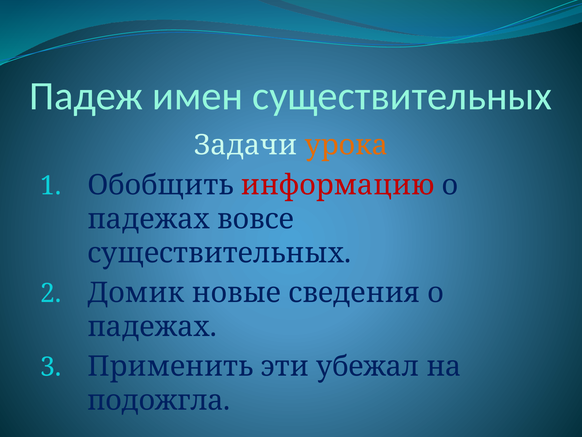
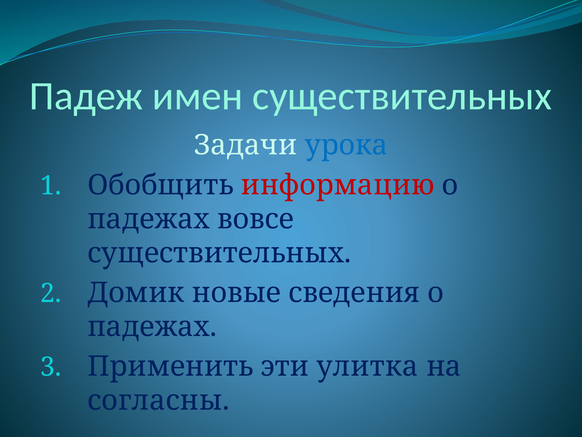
урока colour: orange -> blue (346, 145)
убежал: убежал -> улитка (367, 366)
подожгла: подожгла -> согласны (159, 400)
